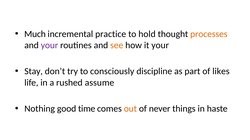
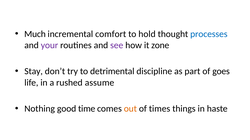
practice: practice -> comfort (111, 34)
processes colour: orange -> blue (209, 34)
see colour: orange -> purple (117, 45)
it your: your -> zone (160, 45)
consciously: consciously -> detrimental (112, 72)
likes: likes -> goes (221, 72)
never: never -> times (160, 109)
